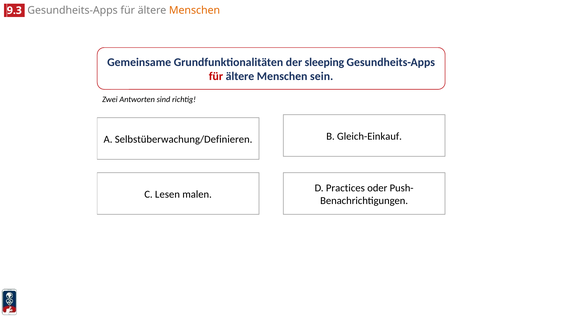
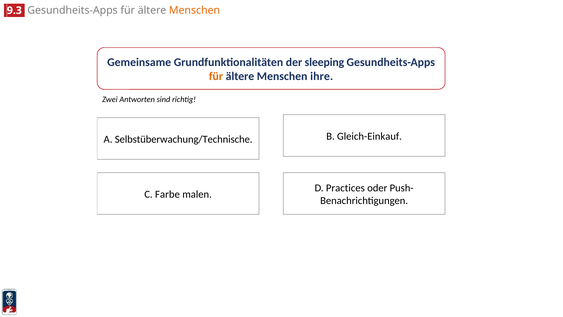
für colour: red -> orange (216, 76)
sein: sein -> ihre (322, 76)
Selbstüberwachung/Definieren: Selbstüberwachung/Definieren -> Selbstüberwachung/Technische (184, 139)
Lesen: Lesen -> Farbe (167, 194)
